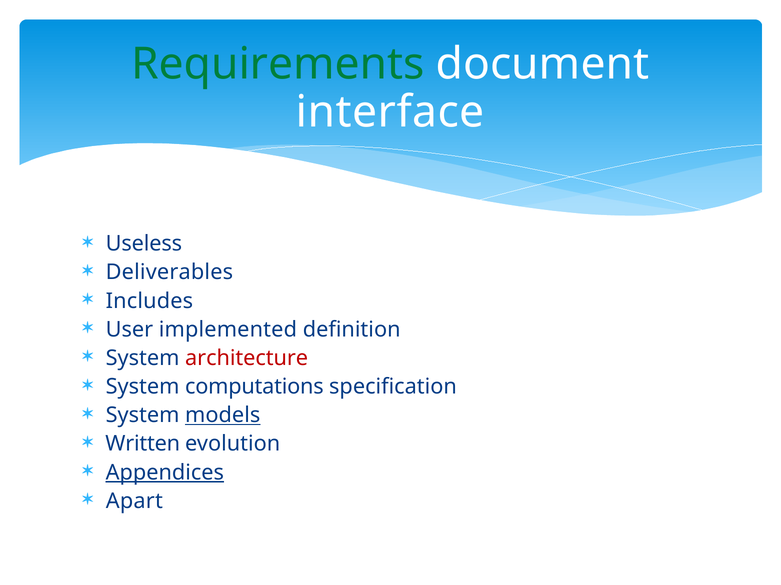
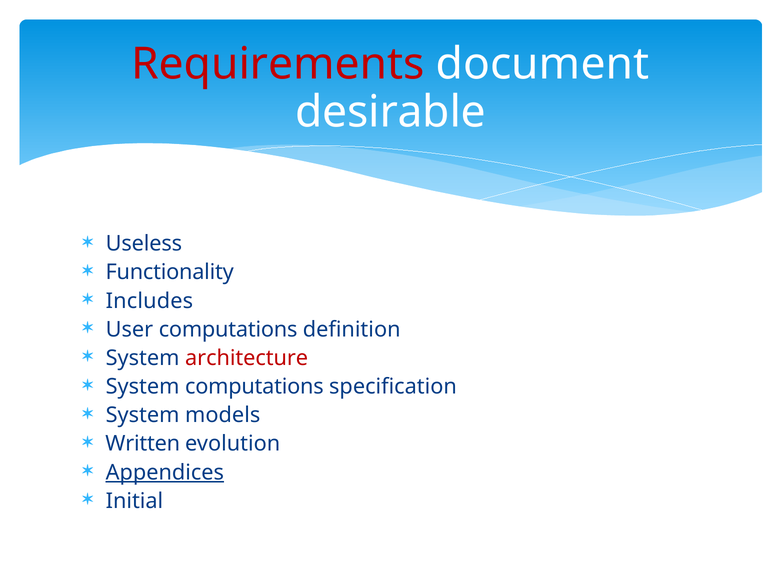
Requirements colour: green -> red (278, 64)
interface: interface -> desirable (391, 112)
Deliverables: Deliverables -> Functionality (170, 273)
User implemented: implemented -> computations (228, 330)
models underline: present -> none (223, 416)
Apart: Apart -> Initial (134, 502)
